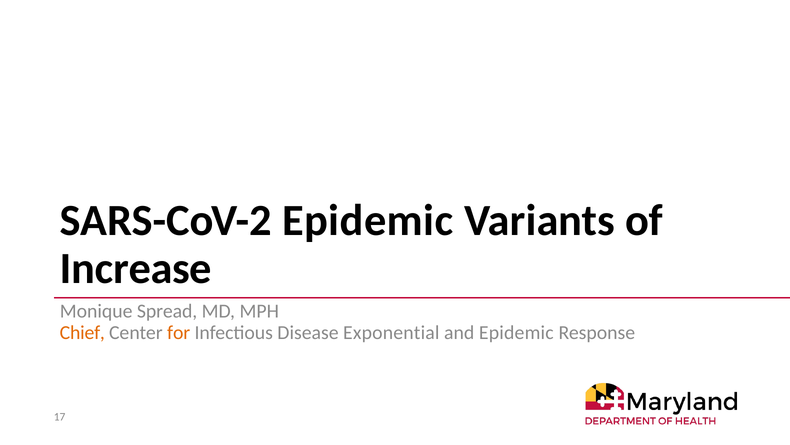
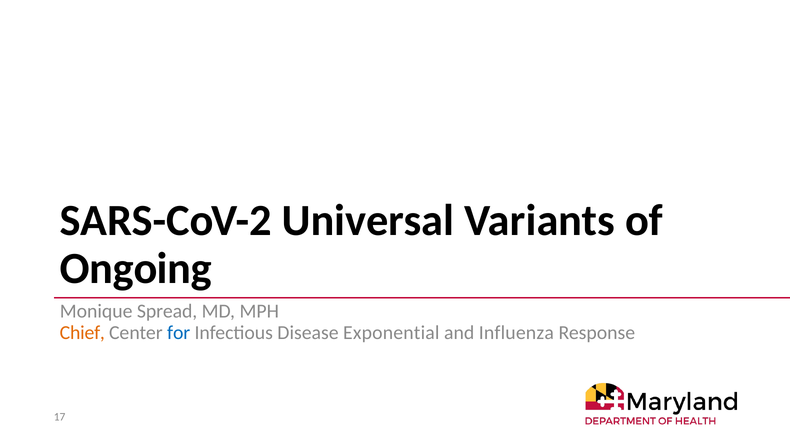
SARS-CoV-2 Epidemic: Epidemic -> Universal (368, 220)
Increase: Increase -> Ongoing (136, 268)
for colour: orange -> blue (179, 332)
and Epidemic: Epidemic -> Influenza (516, 332)
